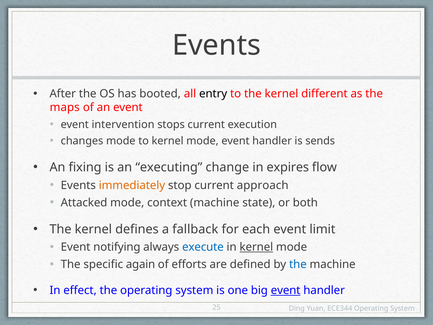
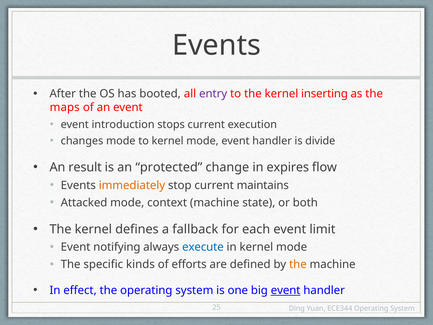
entry colour: black -> purple (213, 94)
different: different -> inserting (324, 94)
intervention: intervention -> introduction (123, 124)
sends: sends -> divide (320, 141)
fixing: fixing -> result (85, 167)
executing: executing -> protected (169, 167)
approach: approach -> maintains (263, 185)
kernel underline: present -> none (256, 247)
again: again -> kinds (140, 264)
the colour: blue -> orange (298, 264)
